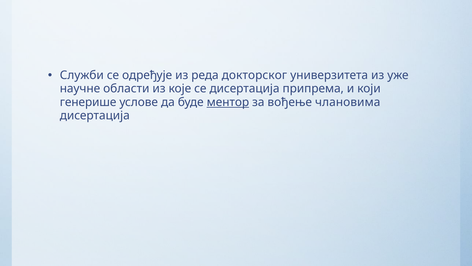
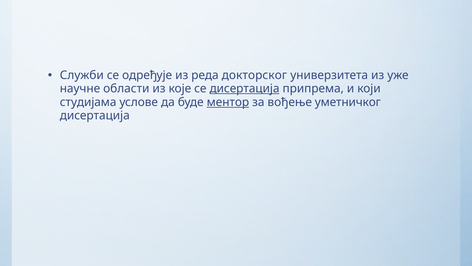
дисертација underline: none -> present (244, 89)
генерише: генерише -> студијама (88, 102)
члановима: члановима -> уметничког (348, 102)
